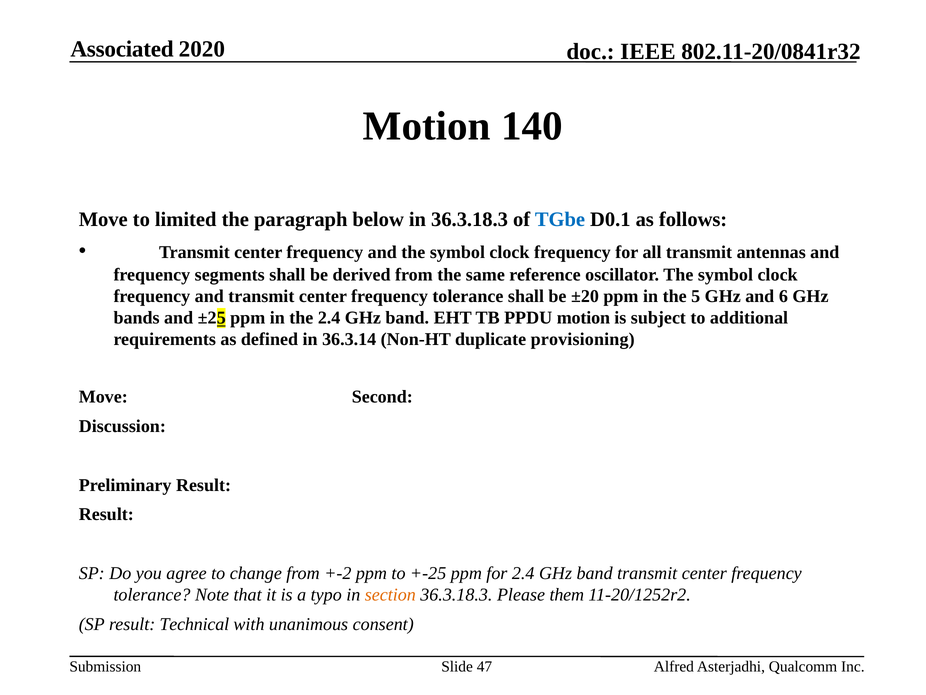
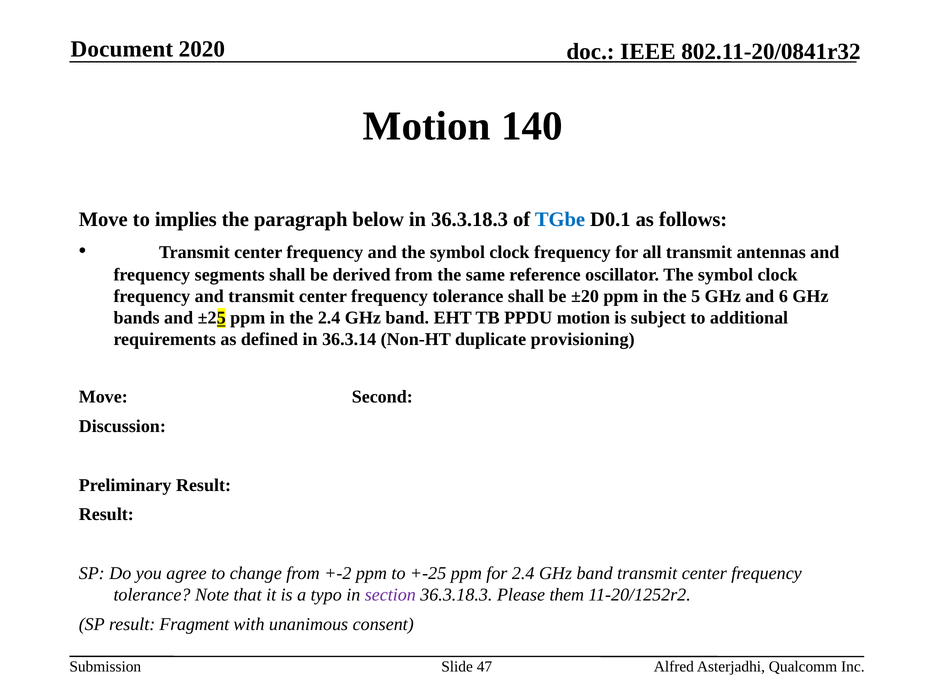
Associated: Associated -> Document (122, 49)
limited: limited -> implies (186, 219)
section colour: orange -> purple (390, 594)
Technical: Technical -> Fragment (194, 624)
